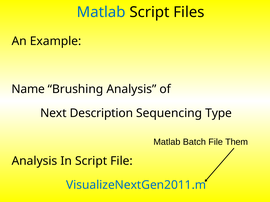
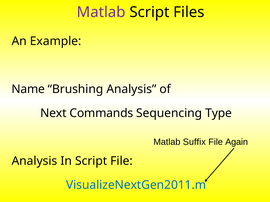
Matlab colour: blue -> purple (101, 12)
Description: Description -> Commands (101, 113)
Batch: Batch -> Suffix (194, 142)
Them: Them -> Again (237, 142)
